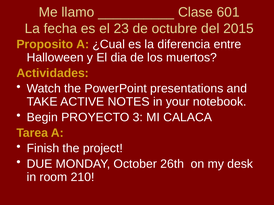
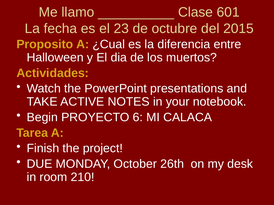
3: 3 -> 6 (138, 118)
